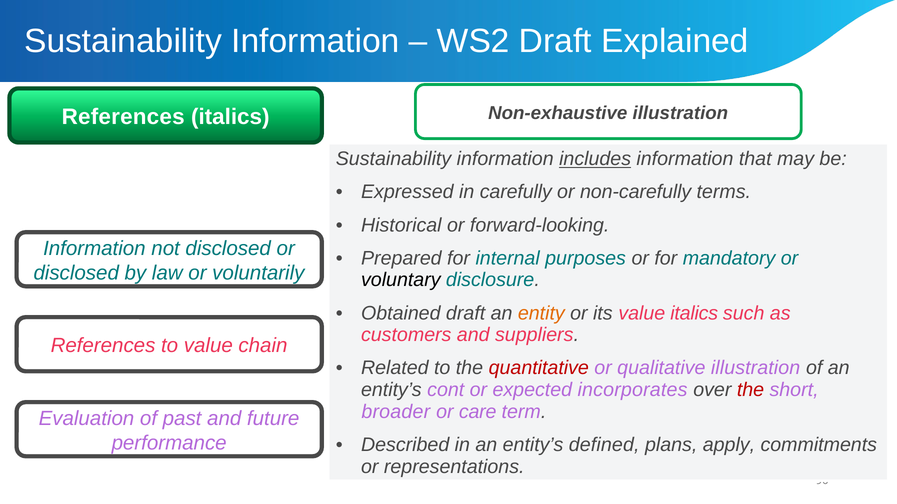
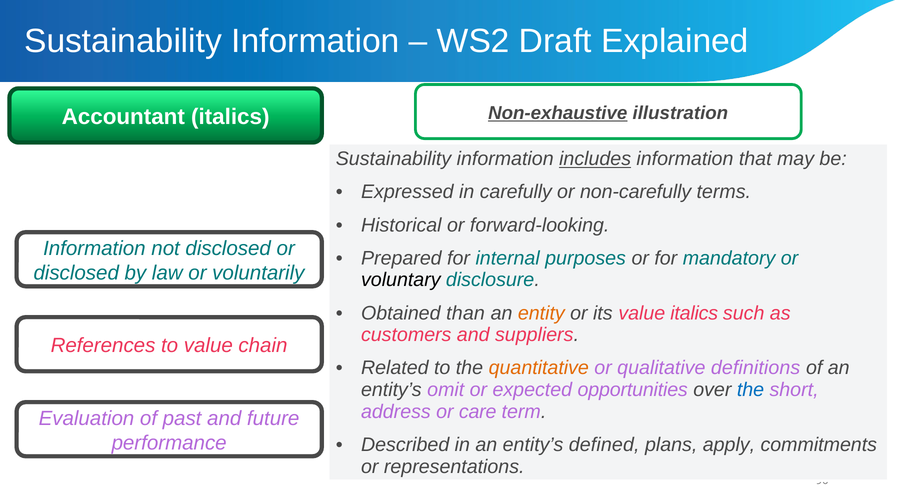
References: References -> Accountant (123, 117)
Non-exhaustive underline: none -> present (558, 113)
Obtained draft: draft -> than (466, 313)
quantitative colour: red -> orange (539, 368)
qualitative illustration: illustration -> definitions (756, 368)
cont: cont -> omit (446, 390)
incorporates: incorporates -> opportunities (633, 390)
the colour: red -> blue (751, 390)
broader: broader -> address (396, 412)
